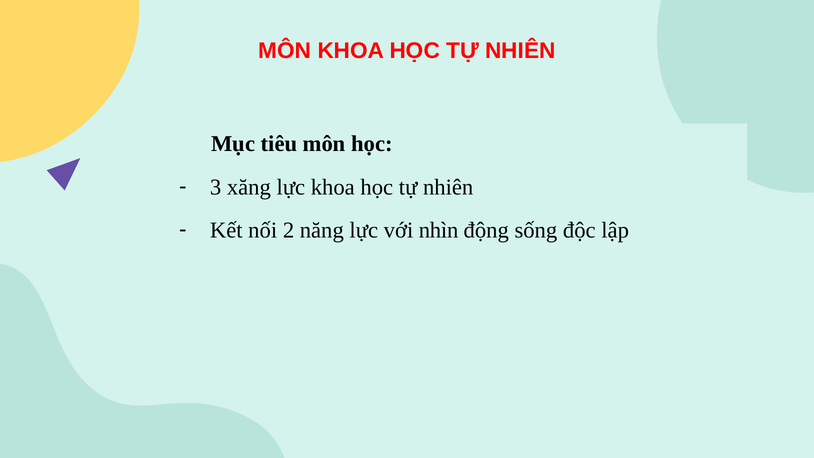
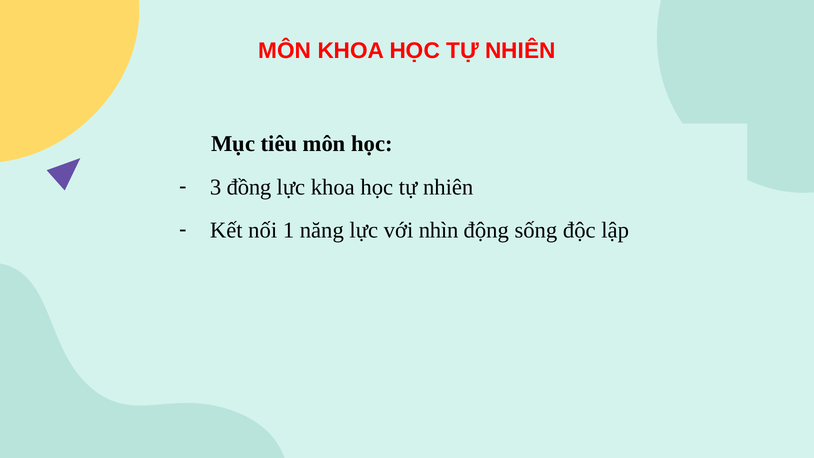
xăng: xăng -> đồng (249, 187)
2: 2 -> 1 (289, 230)
